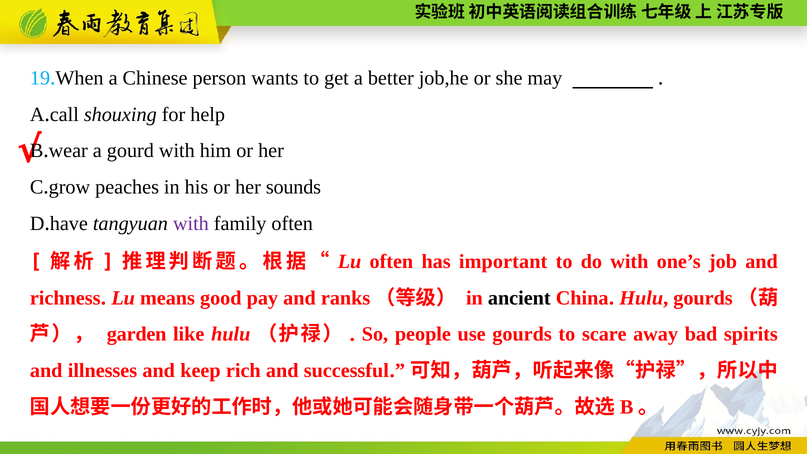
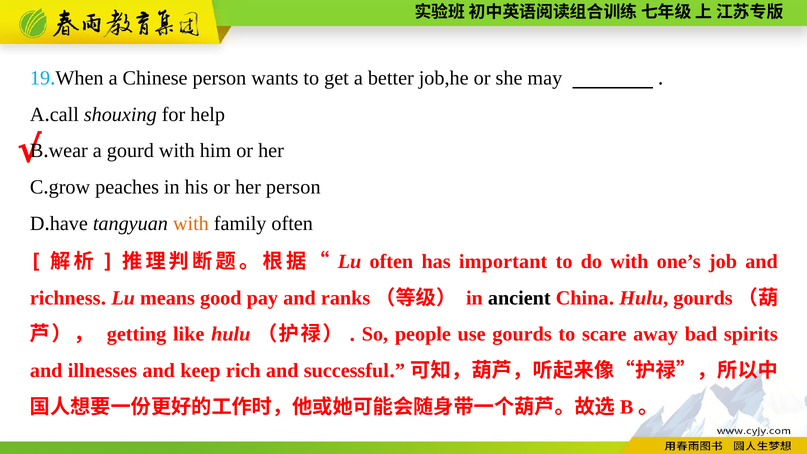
her sounds: sounds -> person (293, 187)
with colour: purple -> orange (191, 223)
garden: garden -> getting (137, 334)
